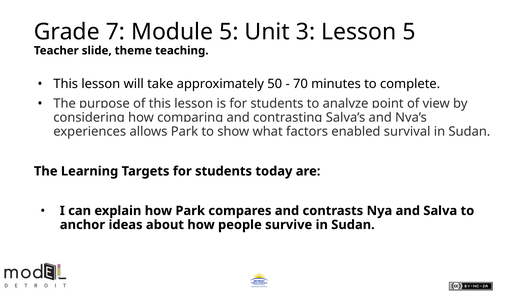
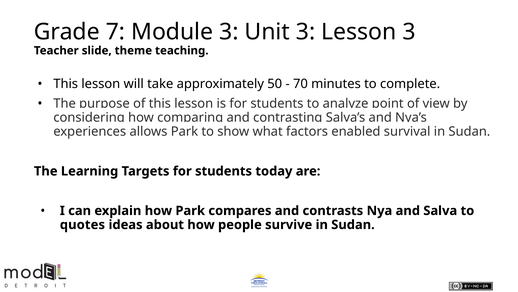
Module 5: 5 -> 3 (229, 32)
Lesson 5: 5 -> 3 (409, 32)
anchor: anchor -> quotes (82, 224)
